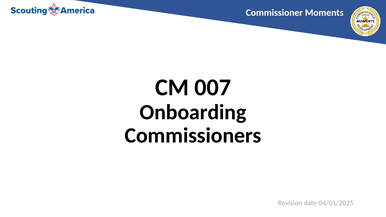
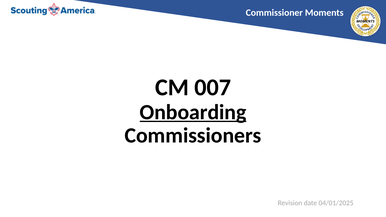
Onboarding underline: none -> present (193, 112)
